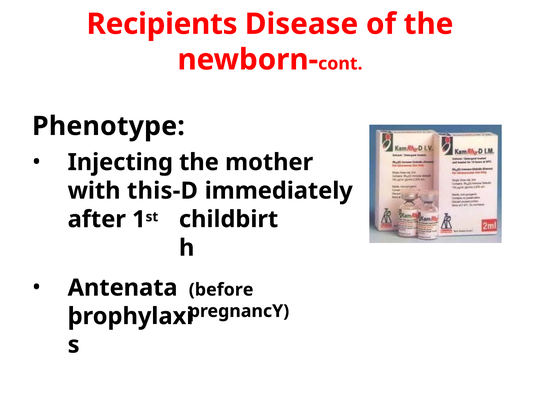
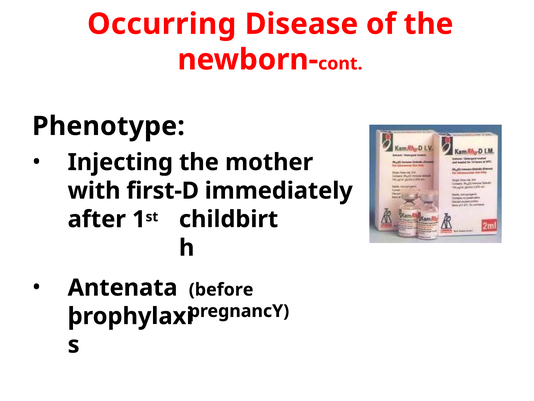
Recipients: Recipients -> Occurring (162, 24)
this-D: this-D -> first-D (163, 191)
